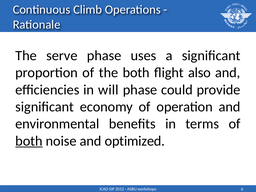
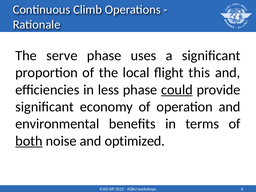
the both: both -> local (136, 73)
also: also -> this (199, 73)
will: will -> less (108, 90)
could underline: none -> present (177, 90)
